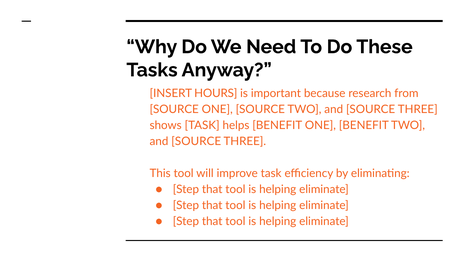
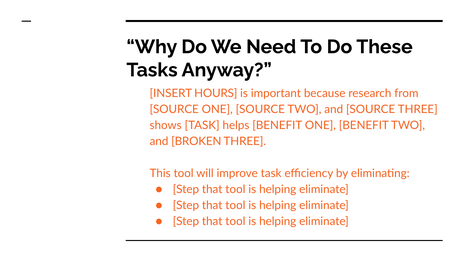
SOURCE: SOURCE -> BROKEN (196, 141)
